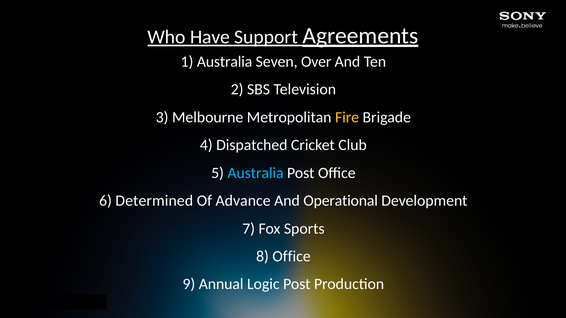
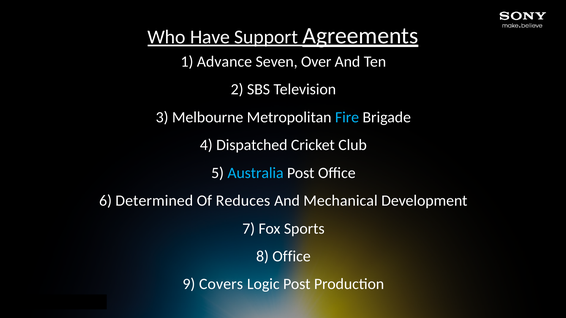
1 Australia: Australia -> Advance (224, 62)
Fire colour: yellow -> light blue (347, 117)
Advance: Advance -> Reduces (243, 201)
Operational: Operational -> Mechanical (341, 201)
Annual: Annual -> Covers (221, 284)
